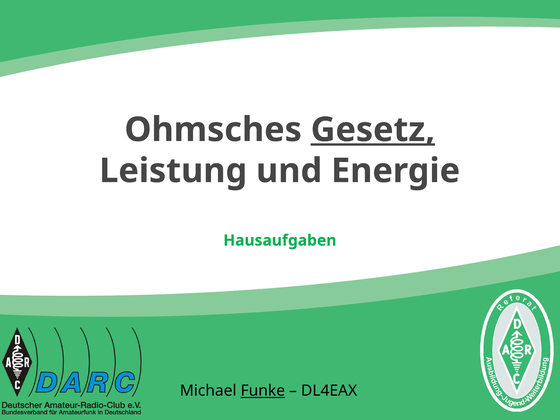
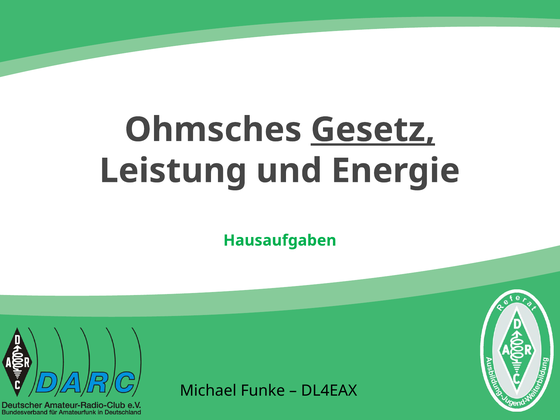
Funke underline: present -> none (263, 391)
